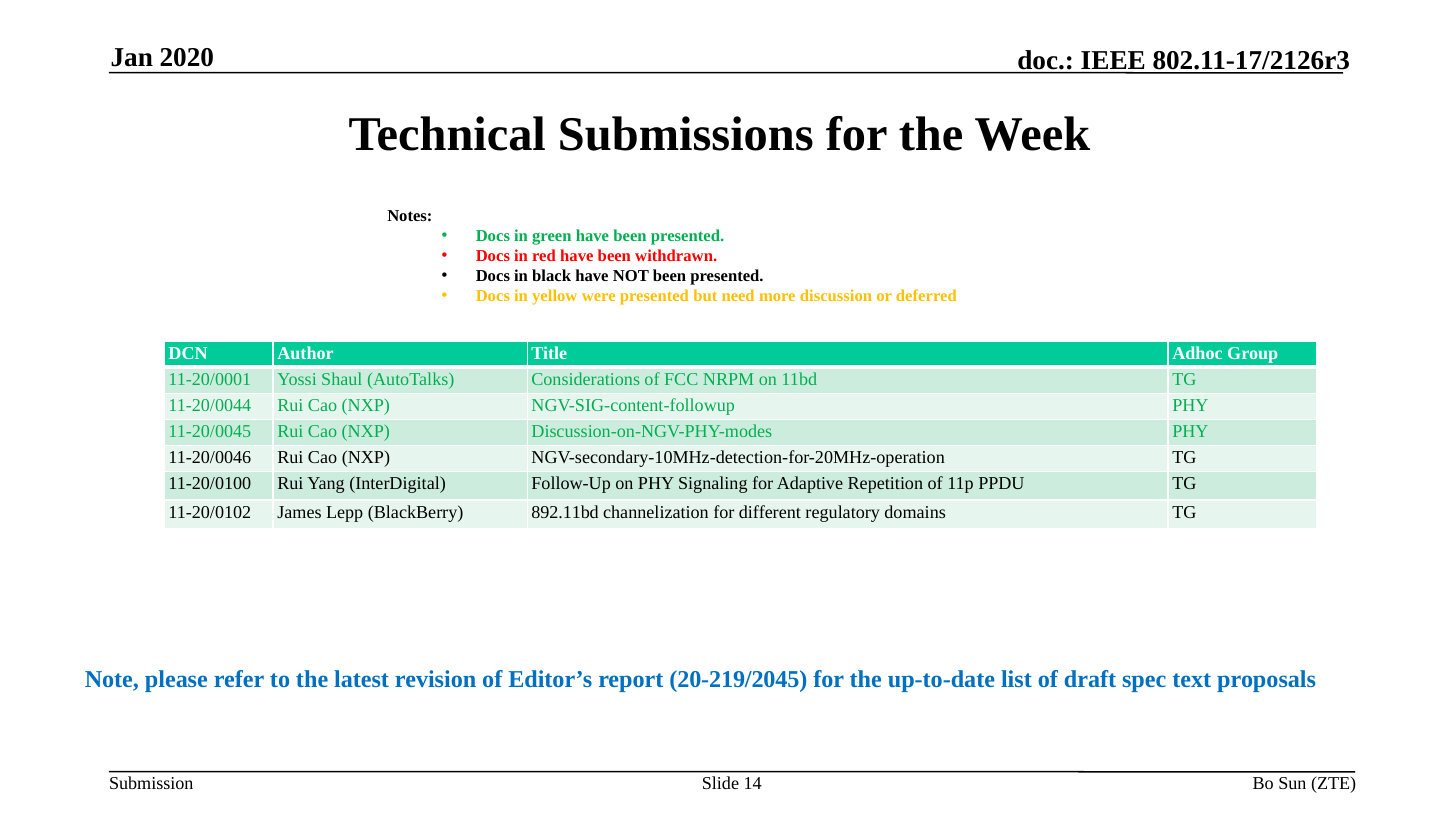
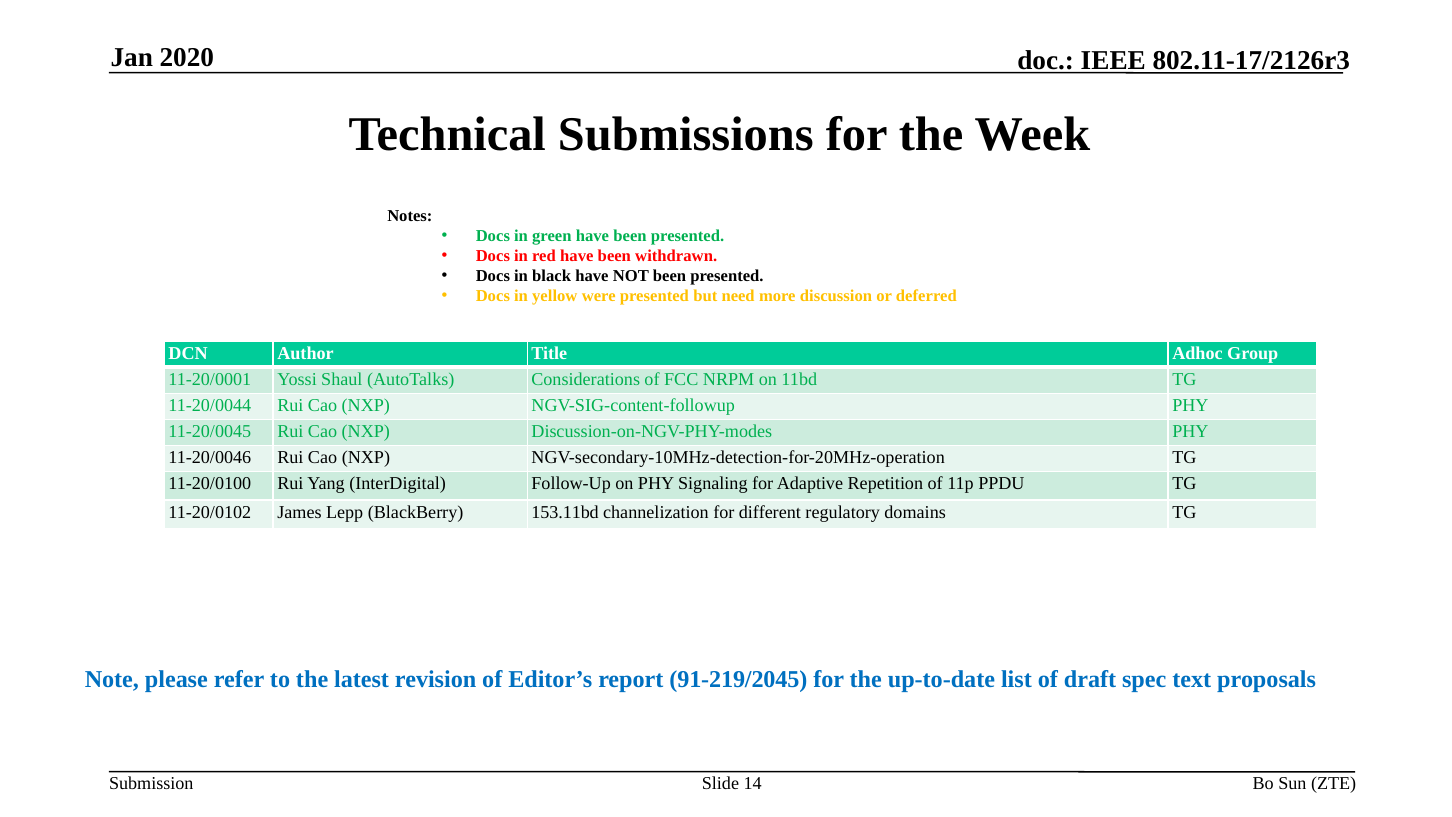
892.11bd: 892.11bd -> 153.11bd (565, 512)
20-219/2045: 20-219/2045 -> 91-219/2045 (738, 679)
